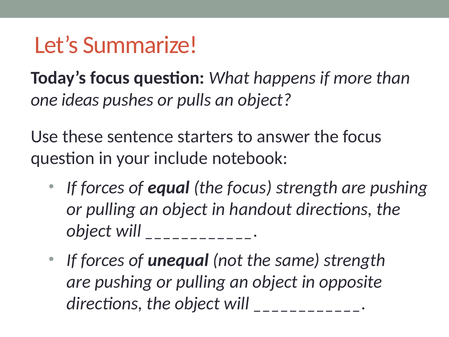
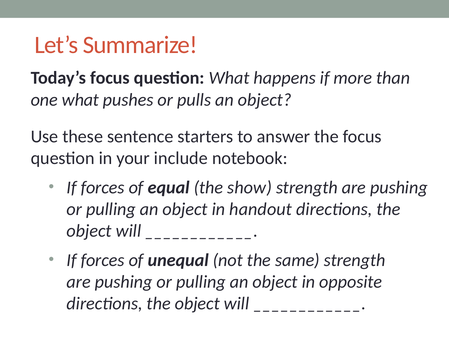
one ideas: ideas -> what (80, 100)
equal the focus: focus -> show (250, 187)
